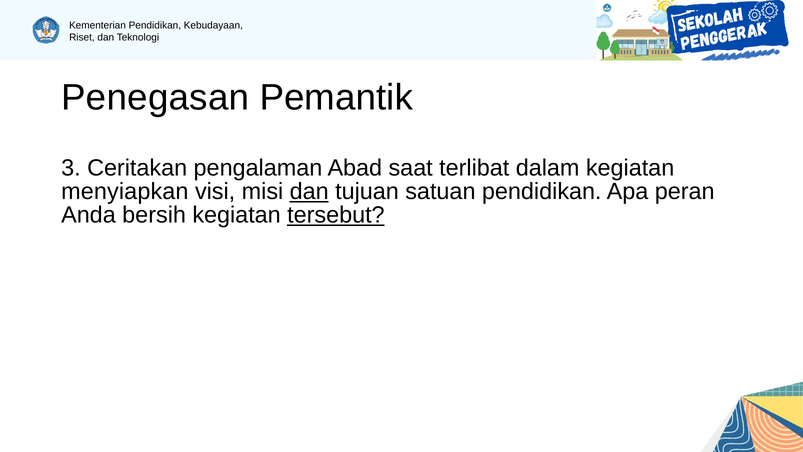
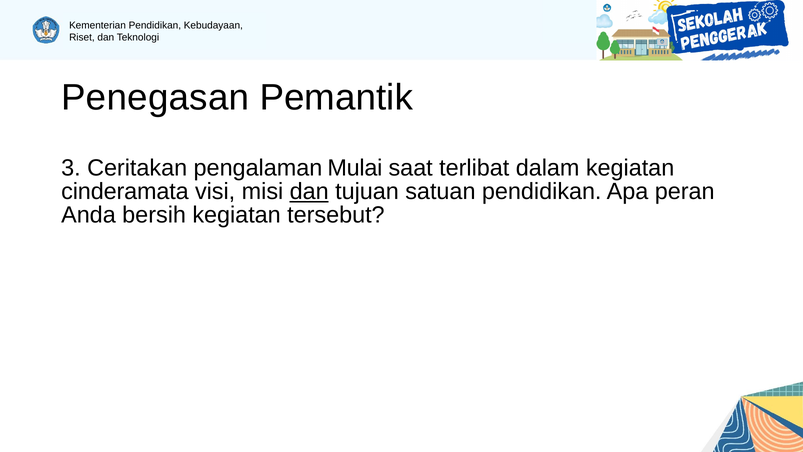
Abad: Abad -> Mulai (355, 168)
menyiapkan: menyiapkan -> cinderamata (125, 192)
tersebut underline: present -> none (336, 215)
